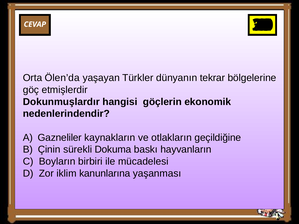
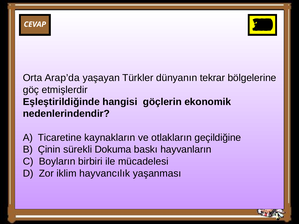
Ölen’da: Ölen’da -> Arap’da (62, 78)
Dokunmuşlardır: Dokunmuşlardır -> Eşleştirildiğinde (61, 102)
Gazneliler: Gazneliler -> Ticaretine (60, 138)
kanunlarına: kanunlarına -> hayvancılık (105, 174)
